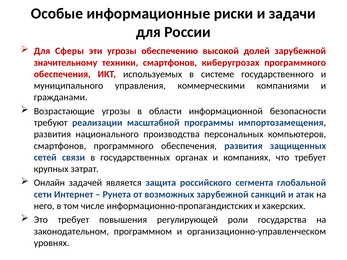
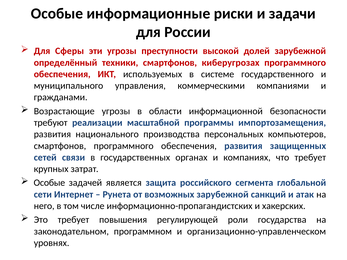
обеспечению: обеспечению -> преступности (170, 51)
значительному: значительному -> определённый (66, 63)
Онлайн: Онлайн -> Особые (49, 183)
